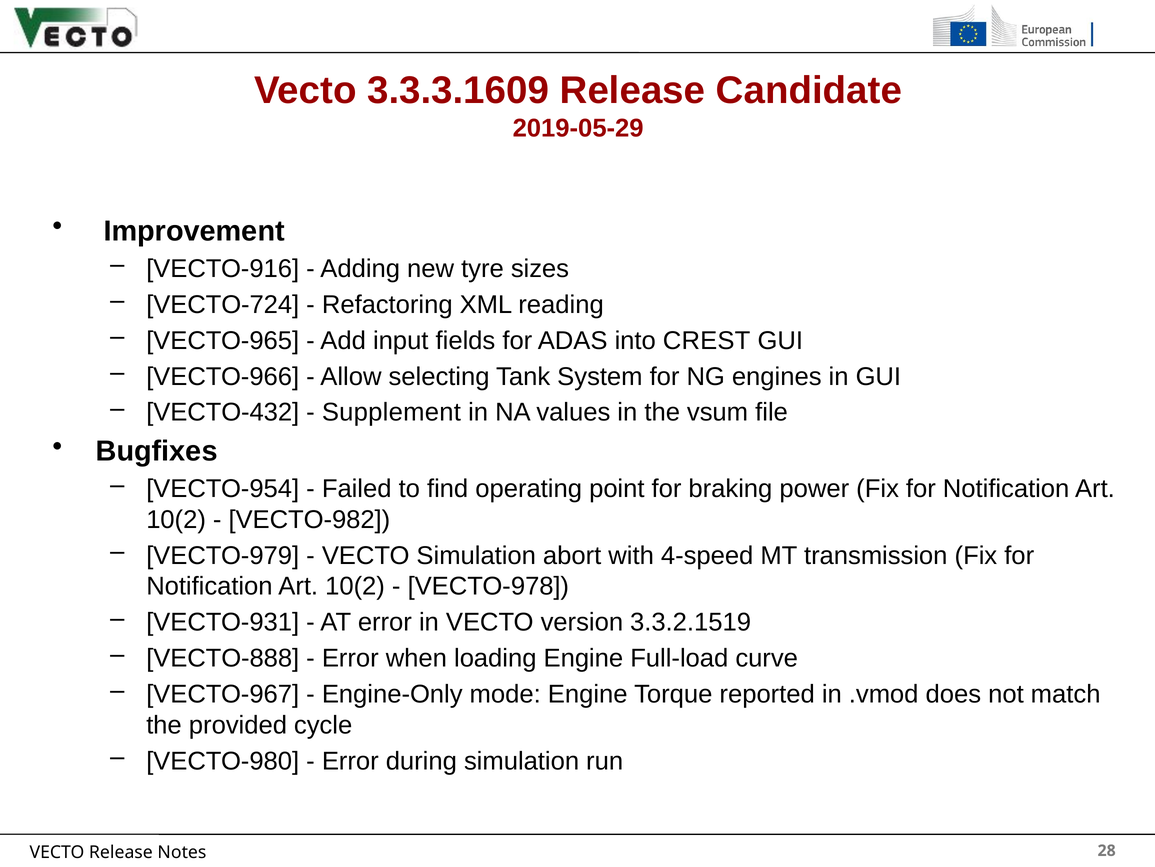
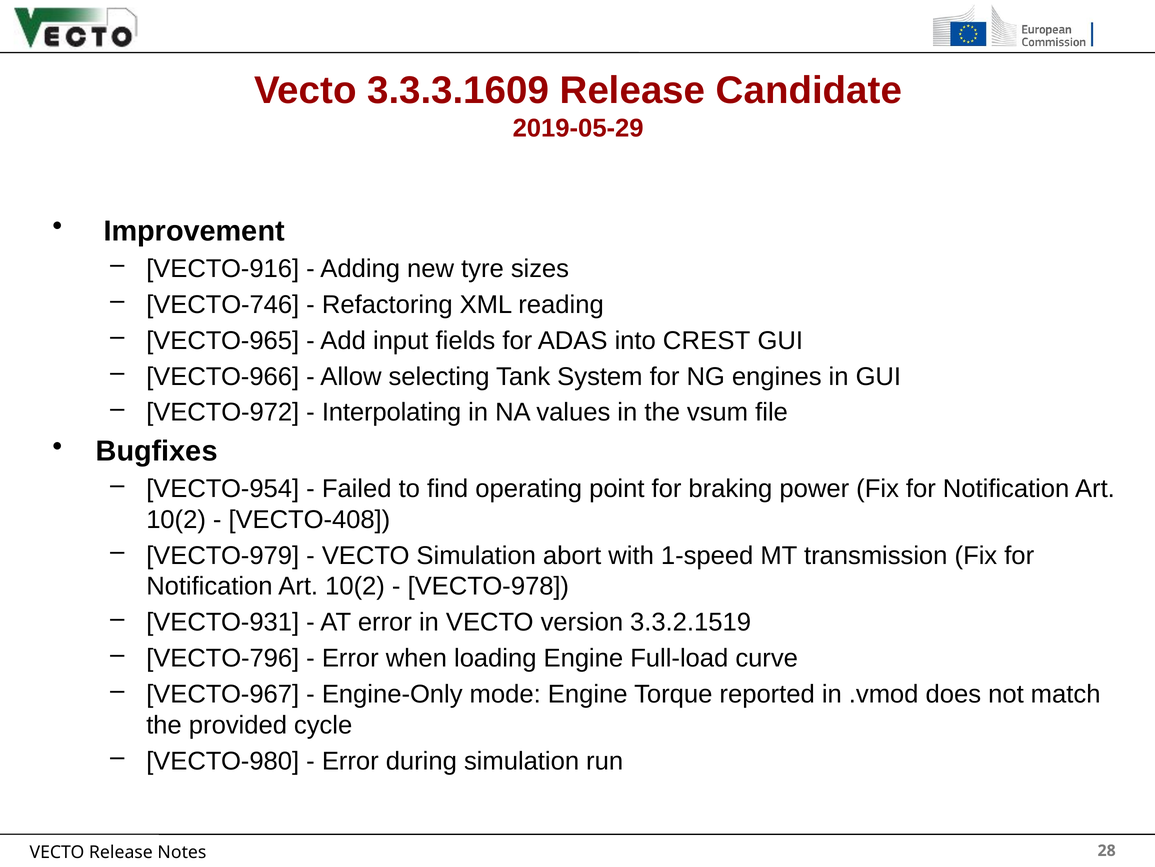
VECTO-724: VECTO-724 -> VECTO-746 (223, 304)
VECTO-432: VECTO-432 -> VECTO-972 (223, 412)
Supplement: Supplement -> Interpolating (392, 412)
VECTO-982: VECTO-982 -> VECTO-408 (309, 519)
4-speed: 4-speed -> 1-speed (707, 555)
VECTO-888: VECTO-888 -> VECTO-796 (223, 658)
